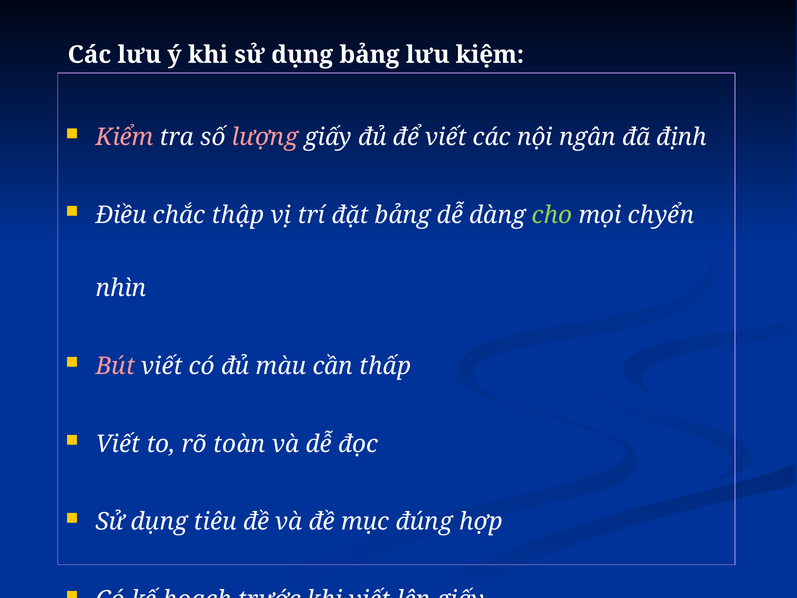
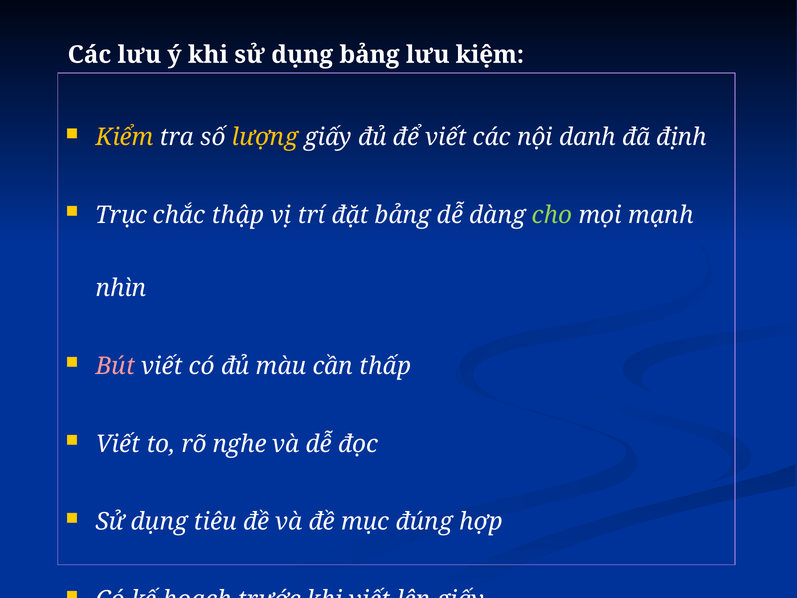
Kiểm colour: pink -> yellow (125, 137)
lượng colour: pink -> yellow (265, 137)
ngân: ngân -> danh (588, 137)
Điều: Điều -> Trục (121, 215)
chyển: chyển -> mạnh (661, 215)
toàn: toàn -> nghe (240, 444)
